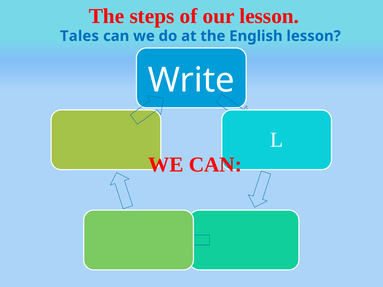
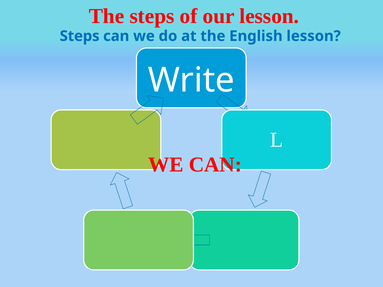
Tales: Tales -> Steps (80, 36)
